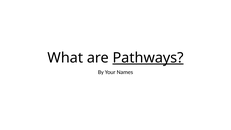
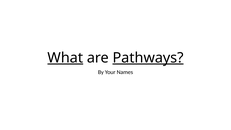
What underline: none -> present (65, 58)
